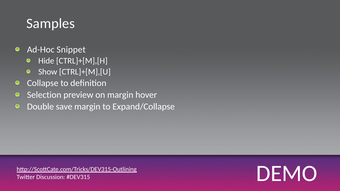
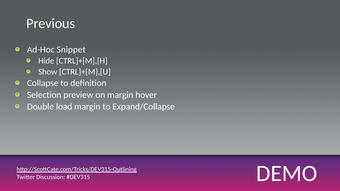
Samples: Samples -> Previous (51, 23)
save: save -> load (64, 107)
